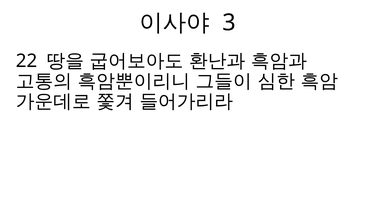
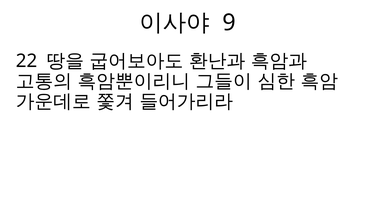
3: 3 -> 9 (229, 23)
